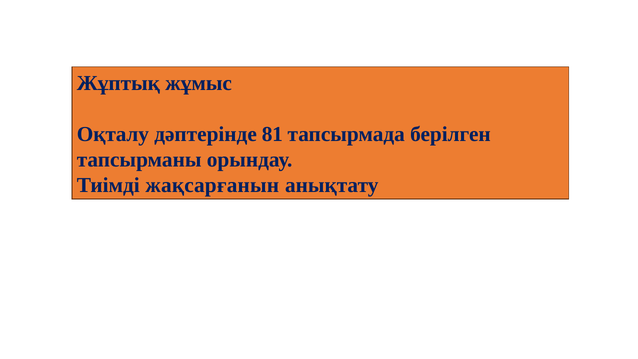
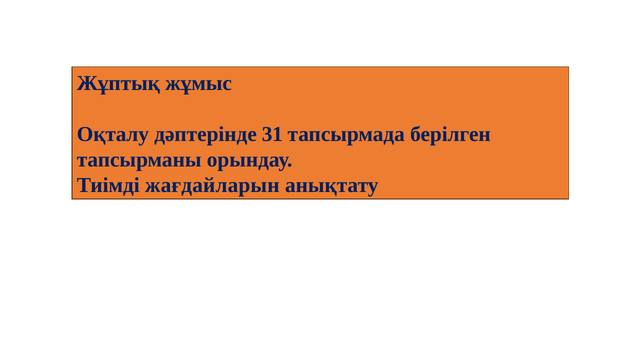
81: 81 -> 31 (272, 134)
жақсарғанын: жақсарғанын -> жағдайларын (212, 185)
